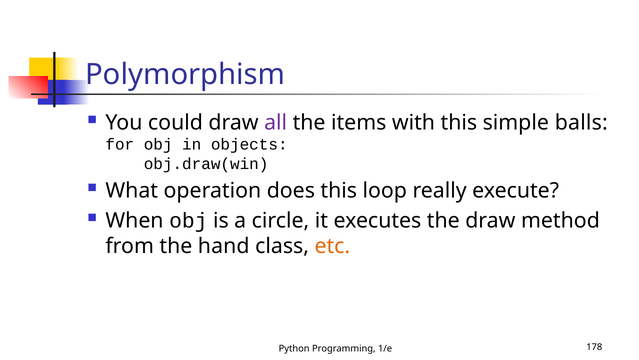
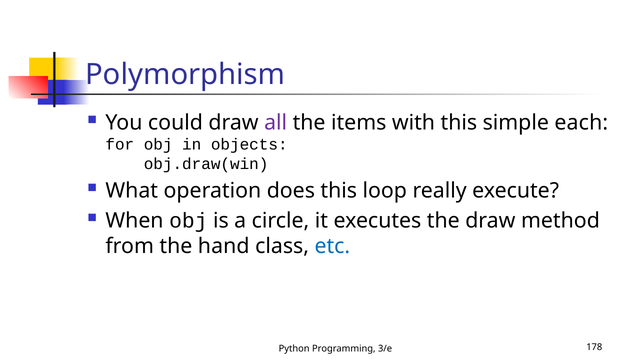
balls: balls -> each (581, 122)
etc colour: orange -> blue (332, 246)
1/e: 1/e -> 3/e (385, 348)
